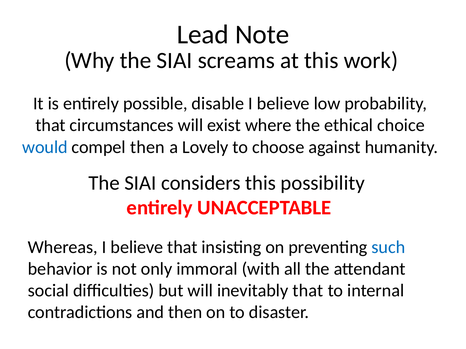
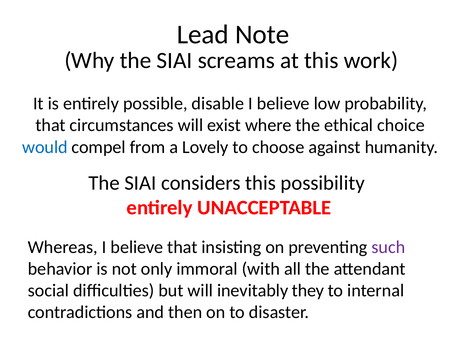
compel then: then -> from (148, 147)
such colour: blue -> purple (388, 247)
inevitably that: that -> they (308, 291)
